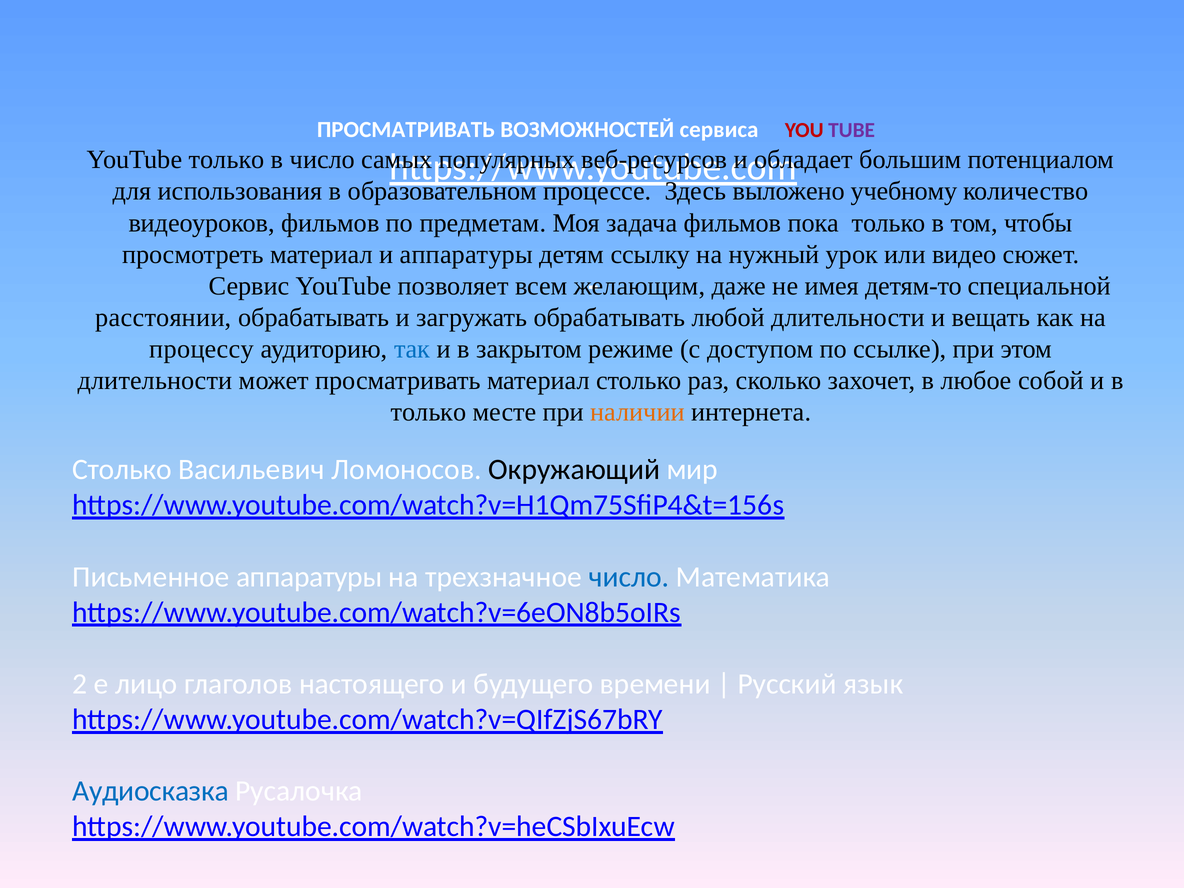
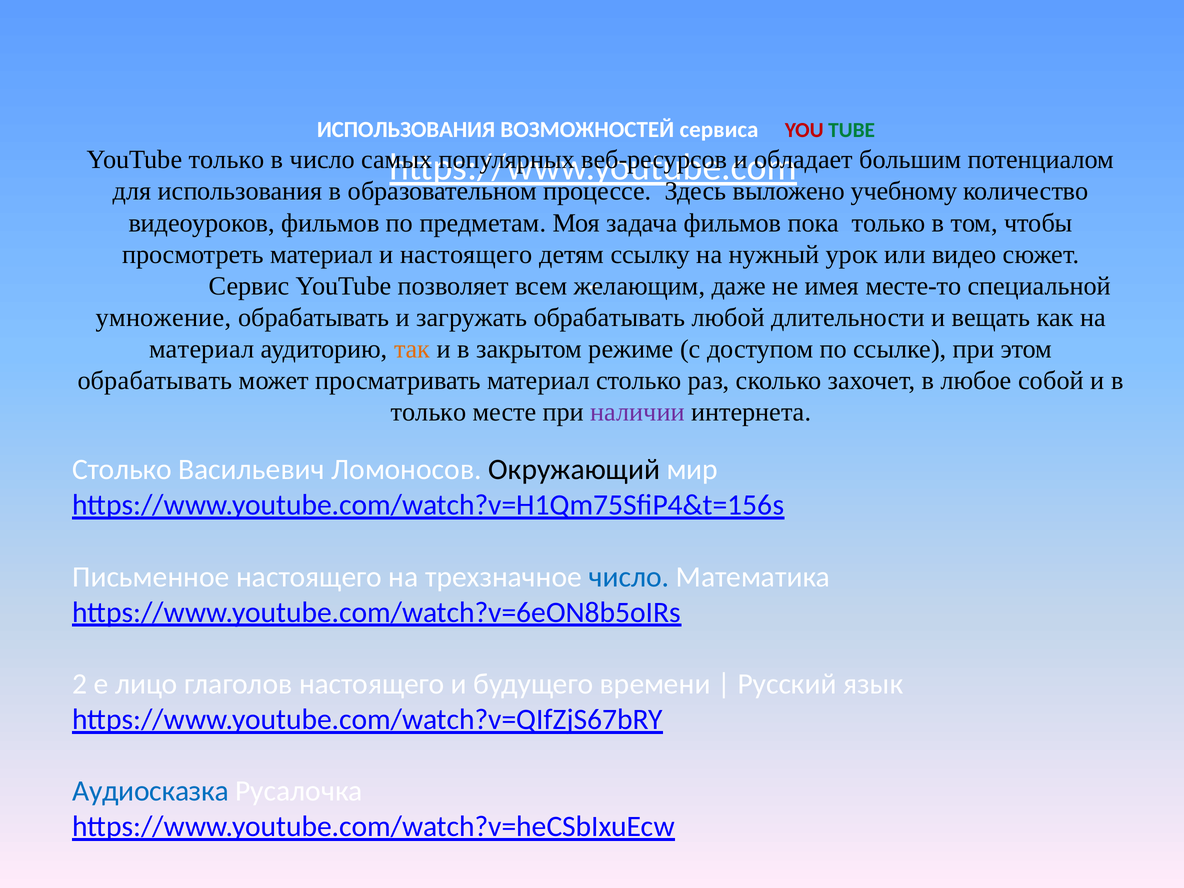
ПРОСМАТРИВАТЬ: ПРОСМАТРИВАТЬ -> ИСПОЛЬЗОВАНИЯ (406, 130)
TUBE colour: purple -> green (852, 130)
и аппаратуры: аппаратуры -> настоящего (466, 254)
детям-то: детям-то -> месте-то (913, 286)
расстоянии: расстоянии -> умножение (163, 318)
процессу: процессу -> материал (202, 349)
так colour: blue -> orange (412, 349)
длительности: длительности -> обрабатывать (155, 381)
наличии colour: orange -> purple (638, 412)
Письменное аппаратуры: аппаратуры -> настоящего (309, 577)
